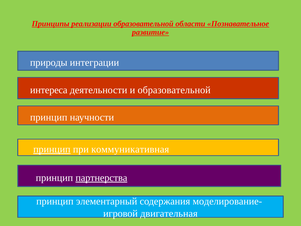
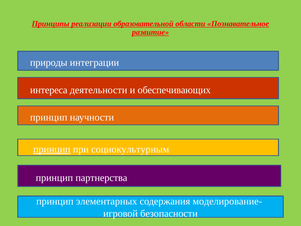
и образовательной: образовательной -> обеспечивающих (174, 90)
коммуникативная: коммуникативная -> социокультурным (130, 149)
партнерства underline: present -> none (101, 178)
элементарный: элементарный -> элементарных (107, 201)
двигательная: двигательная -> безопасности (169, 213)
